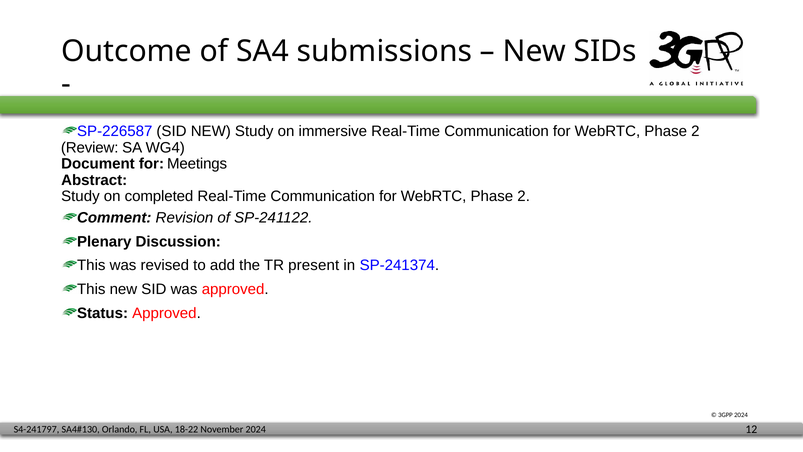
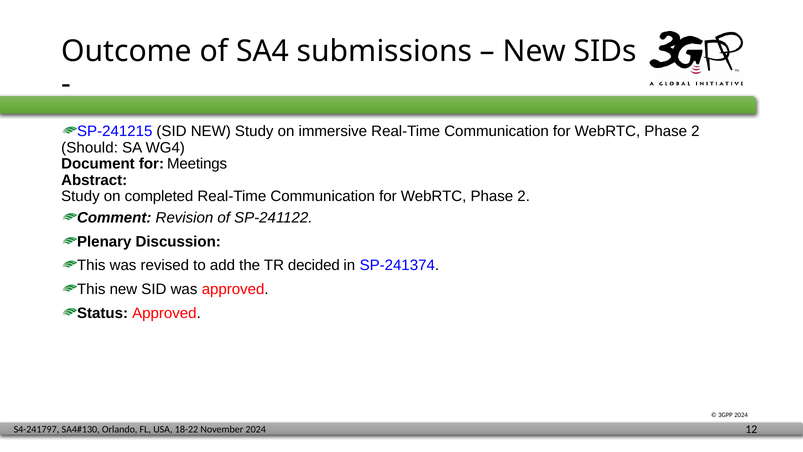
SP-226587: SP-226587 -> SP-241215 (115, 131)
Review: Review -> Should (90, 148)
present: present -> decided (314, 265)
